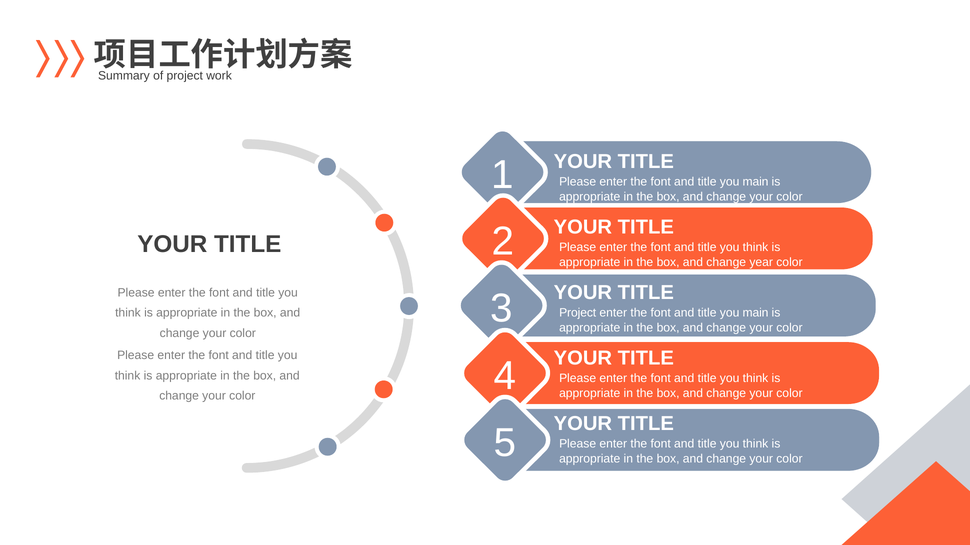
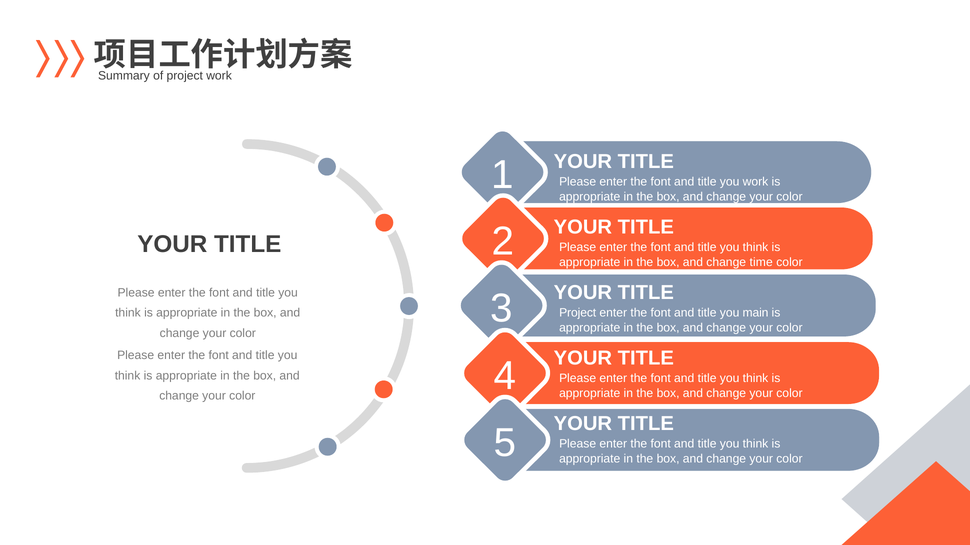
main: main -> work (755, 182)
year: year -> time (761, 263)
